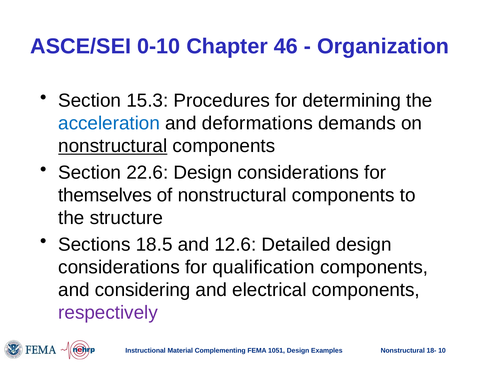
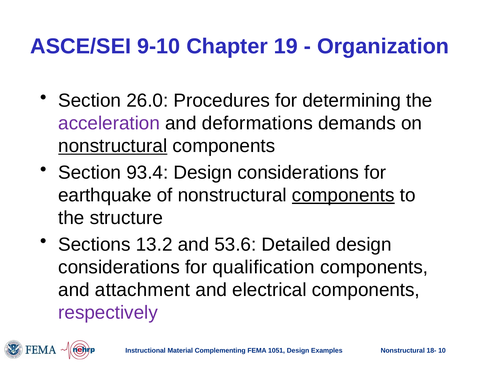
0-10: 0-10 -> 9-10 (159, 46)
46: 46 -> 19 (286, 46)
15.3: 15.3 -> 26.0 (147, 100)
acceleration colour: blue -> purple (109, 123)
22.6: 22.6 -> 93.4 (147, 172)
themselves: themselves -> earthquake (105, 195)
components underline: none -> present (343, 195)
18.5: 18.5 -> 13.2 (154, 244)
12.6: 12.6 -> 53.6 (235, 244)
considering: considering -> attachment (143, 290)
